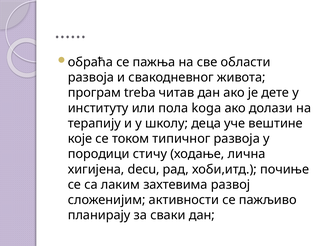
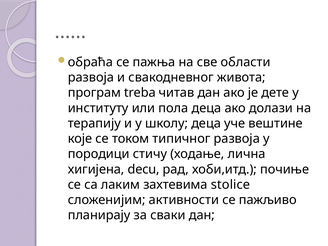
пола koga: koga -> деца (206, 108)
развој: развој -> stolice (231, 185)
